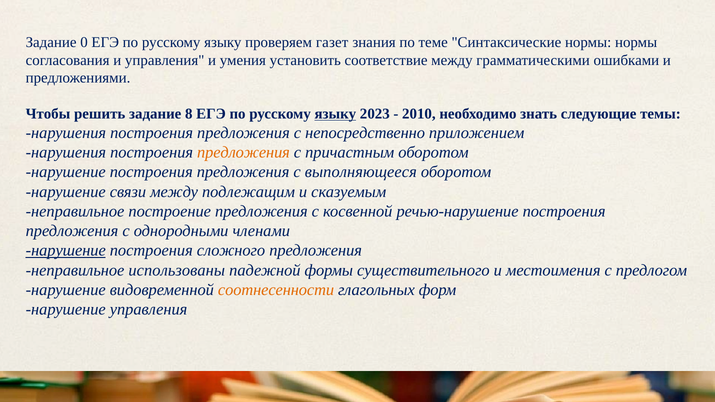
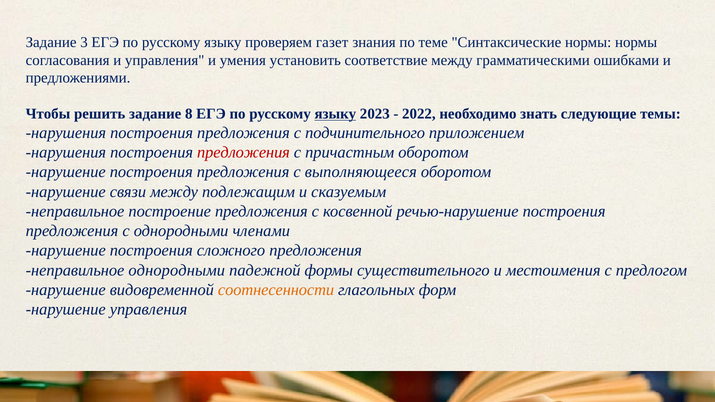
0: 0 -> 3 (84, 42)
2010: 2010 -> 2022 (419, 114)
непосредственно: непосредственно -> подчинительного (365, 133)
предложения colour: orange -> red (243, 152)
нарушение underline: present -> none (66, 251)
неправильное использованы: использованы -> однородными (177, 270)
